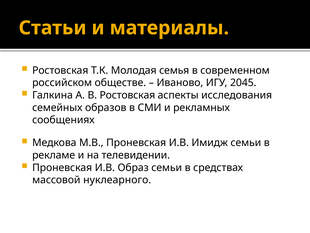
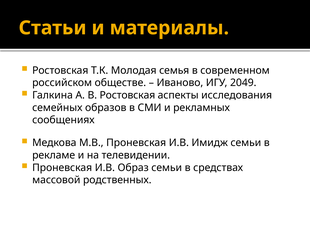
2045: 2045 -> 2049 (243, 83)
нуклеарного: нуклеарного -> родственных (117, 180)
